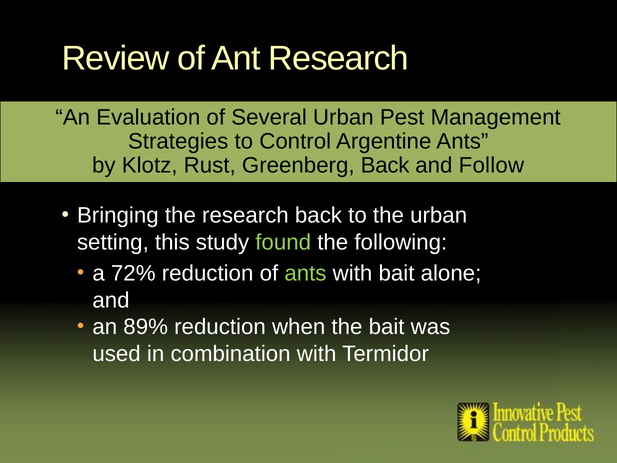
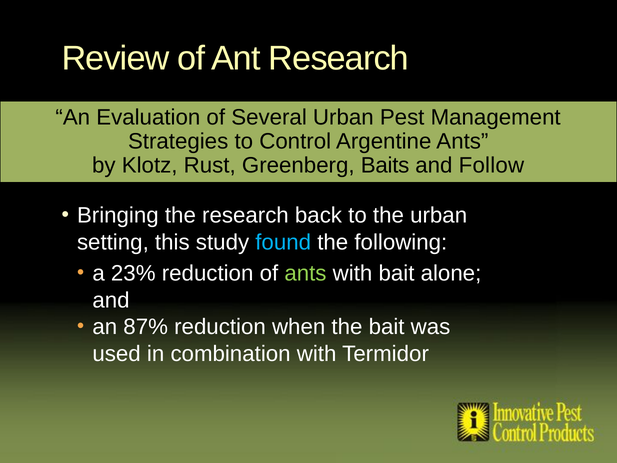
Greenberg Back: Back -> Baits (385, 166)
found colour: light green -> light blue (283, 242)
72%: 72% -> 23% (133, 273)
89%: 89% -> 87% (146, 327)
